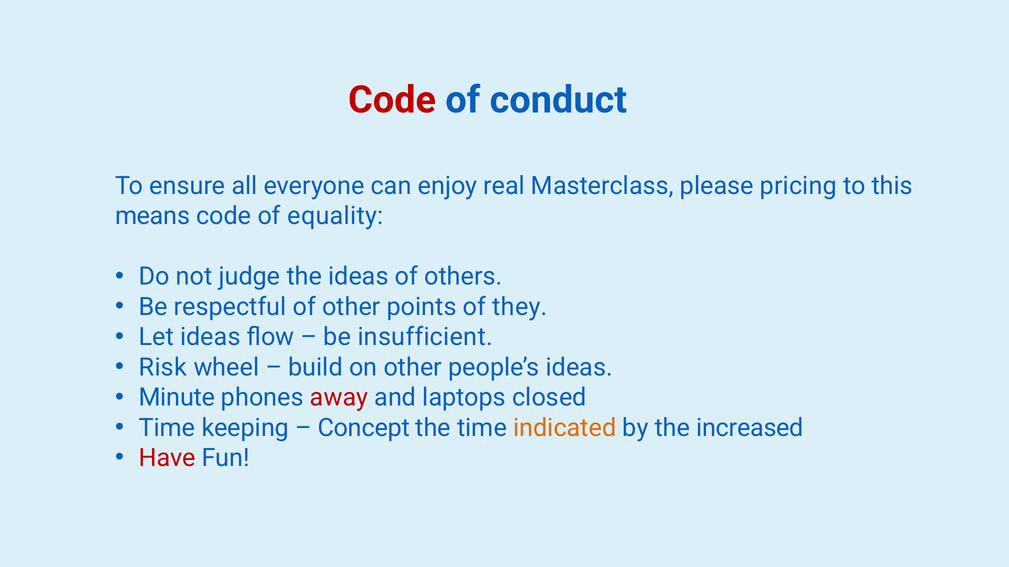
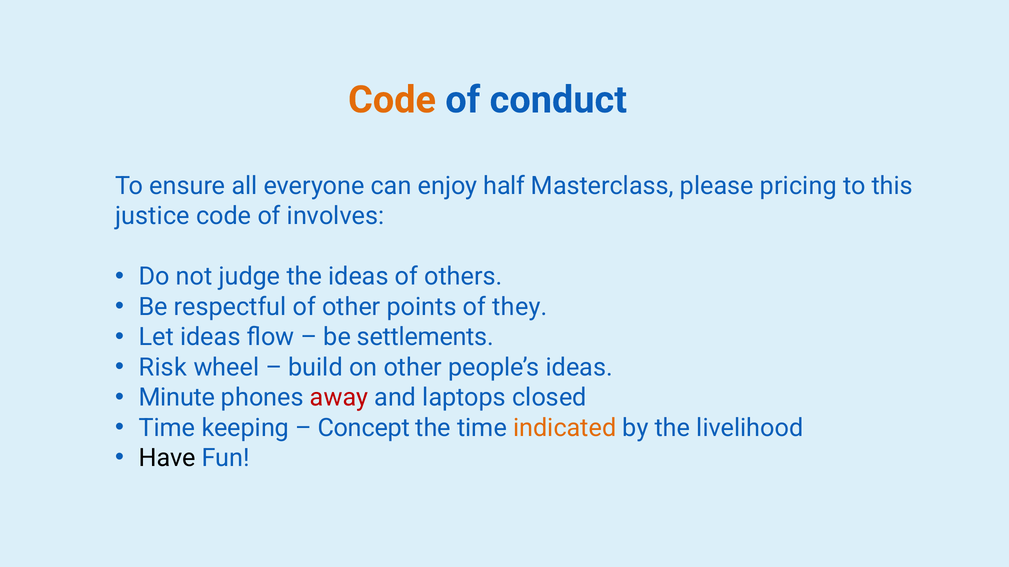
Code colour: red -> orange (392, 100)
real: real -> half (504, 186)
means: means -> justice (152, 216)
equality: equality -> involves (336, 216)
insufficient: insufficient -> settlements (425, 337)
increased: increased -> livelihood (750, 428)
Have colour: red -> black (167, 459)
